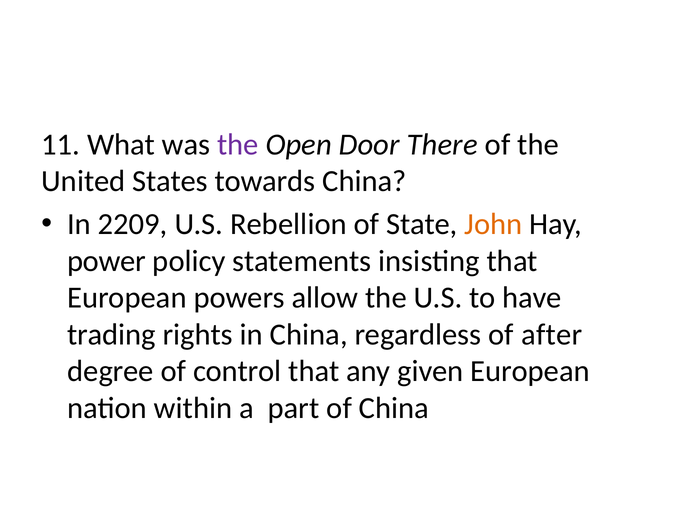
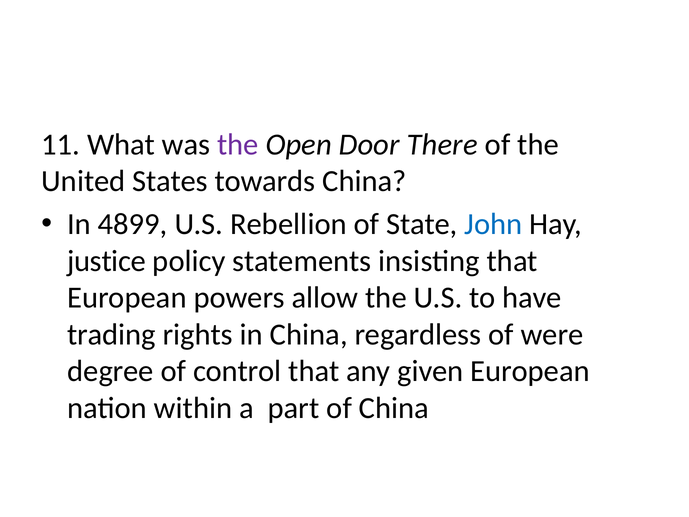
2209: 2209 -> 4899 (133, 224)
John colour: orange -> blue (493, 224)
power: power -> justice (107, 261)
after: after -> were (552, 334)
